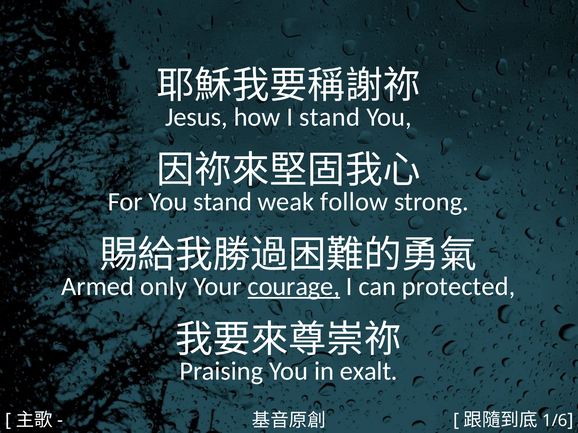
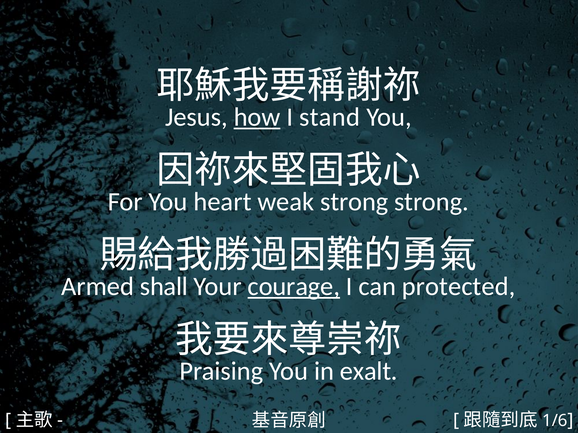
how underline: none -> present (257, 117)
You stand: stand -> heart (222, 202)
weak follow: follow -> strong (354, 202)
only: only -> shall (164, 287)
